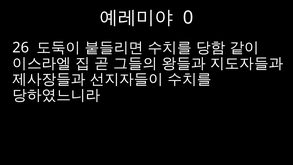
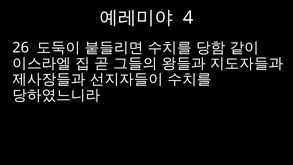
0: 0 -> 4 (188, 18)
